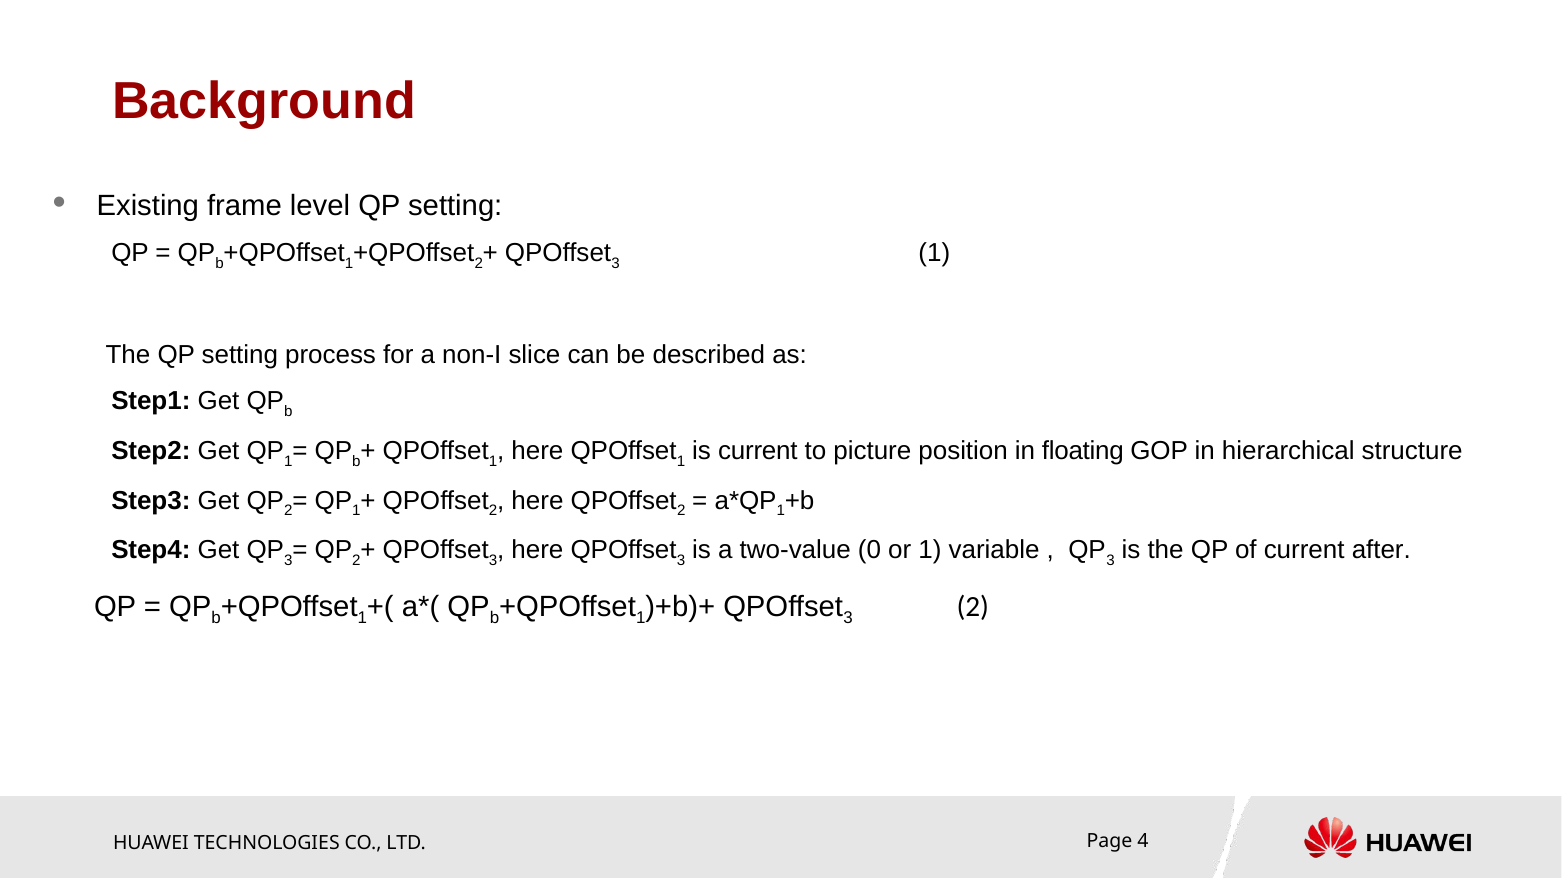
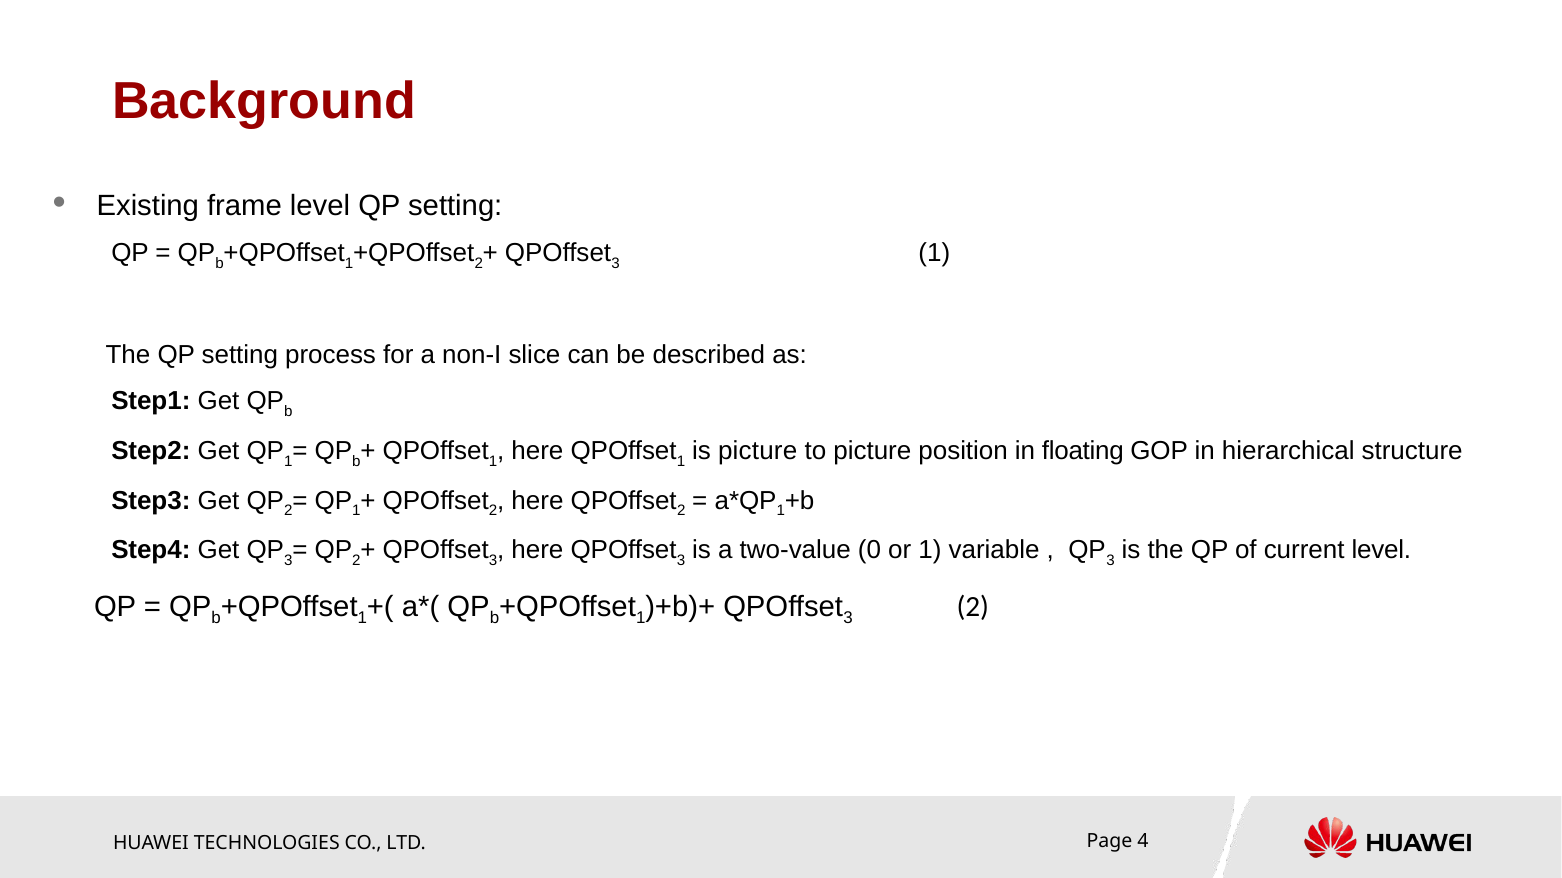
is current: current -> picture (758, 451)
current after: after -> level (1381, 551)
